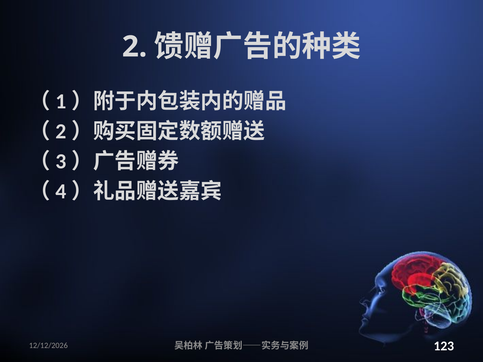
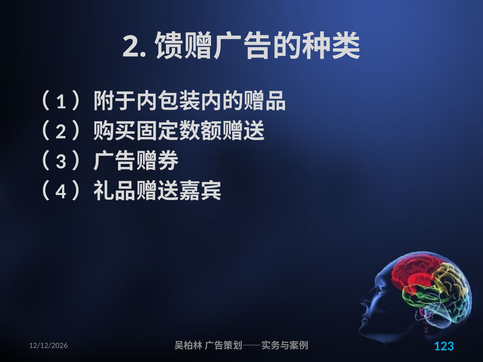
123 colour: white -> light blue (444, 346)
